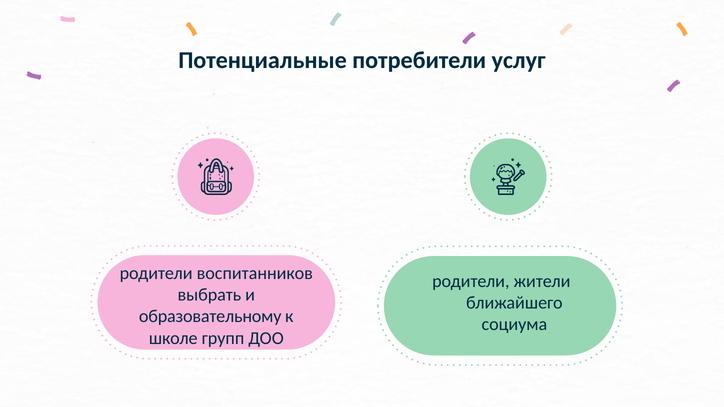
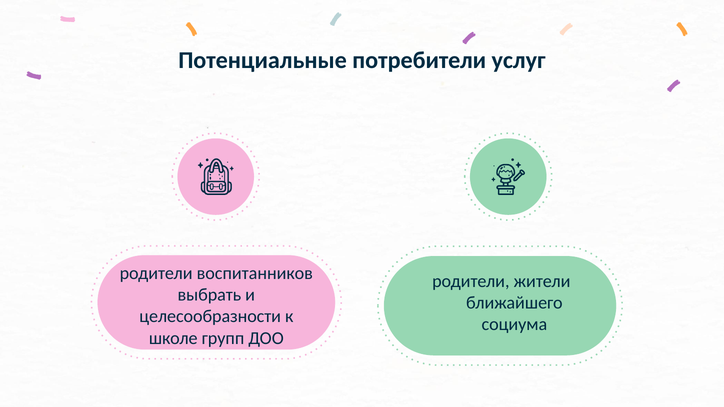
образовательному: образовательному -> целесообразности (210, 317)
